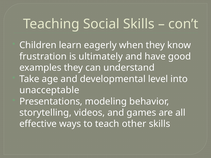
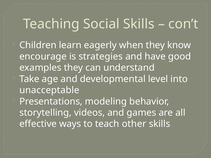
frustration: frustration -> encourage (43, 57)
ultimately: ultimately -> strategies (101, 57)
